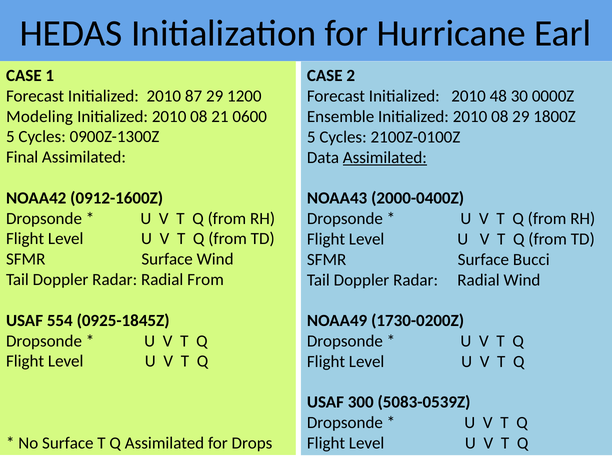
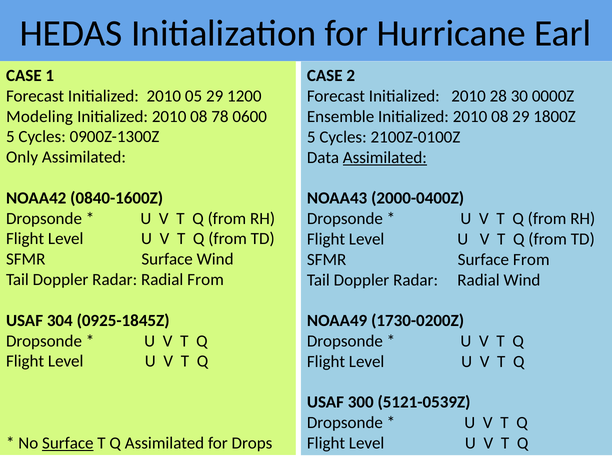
87: 87 -> 05 (194, 96)
48: 48 -> 28 (498, 96)
21: 21 -> 78 (220, 116)
Final: Final -> Only (22, 157)
0912-1600Z: 0912-1600Z -> 0840-1600Z (117, 198)
Surface Bucci: Bucci -> From (531, 260)
554: 554 -> 304 (60, 321)
5083-0539Z: 5083-0539Z -> 5121-0539Z (424, 402)
Surface underline: none -> present (68, 443)
